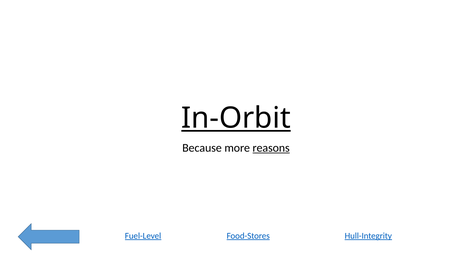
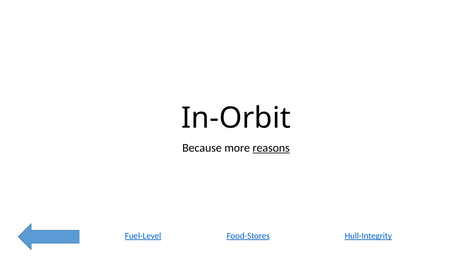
In-Orbit underline: present -> none (236, 118)
